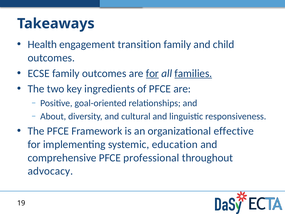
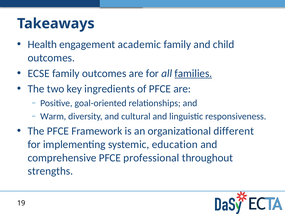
transition: transition -> academic (139, 44)
for underline: present -> none (152, 73)
About: About -> Warm (53, 116)
effective: effective -> different (234, 131)
advocacy: advocacy -> strengths (50, 171)
